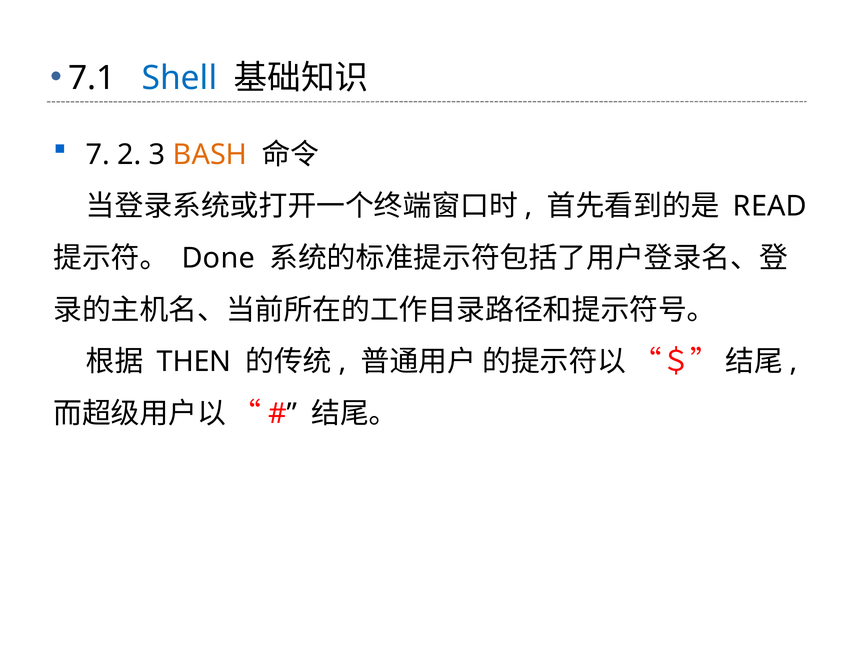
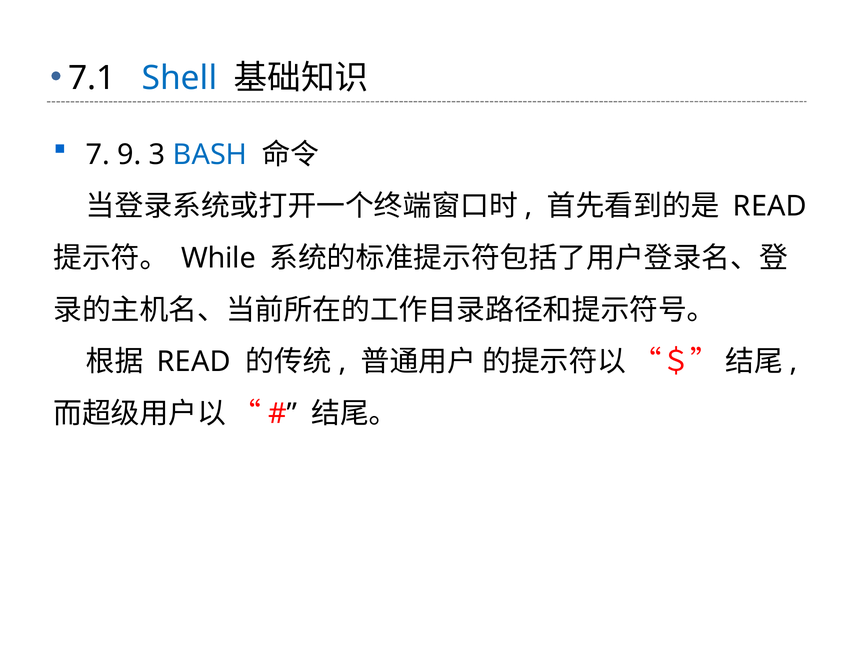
2: 2 -> 9 (129, 155)
BASH colour: orange -> blue (210, 155)
Done: Done -> While (218, 258)
THEN: THEN -> READ (194, 362)
